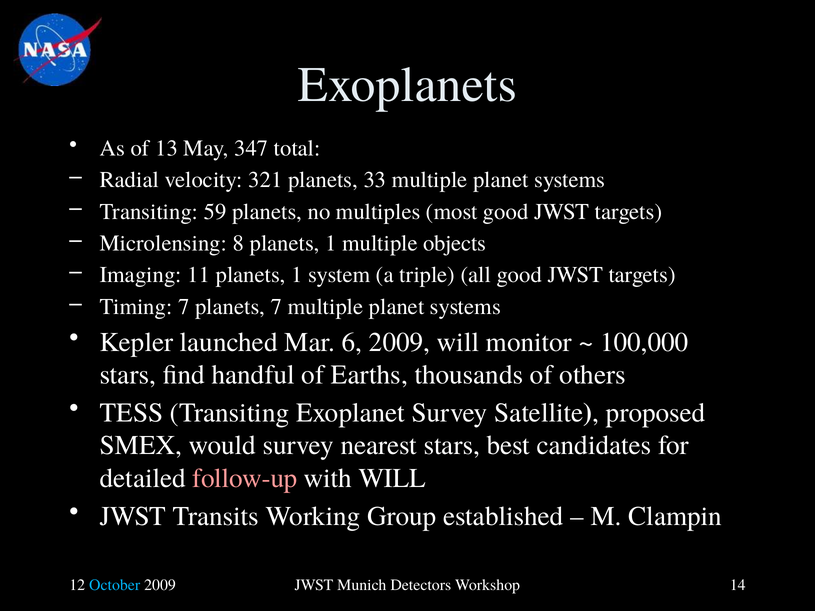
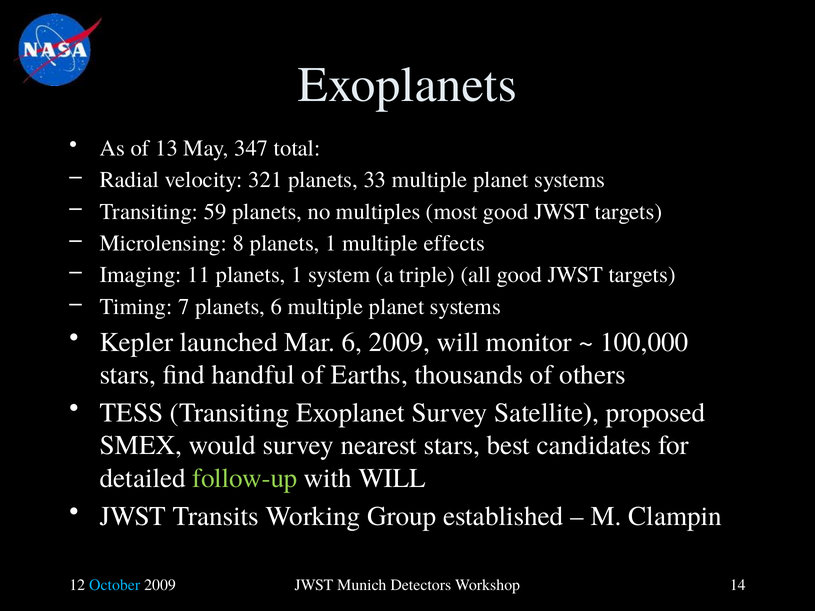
objects: objects -> effects (454, 243)
planets 7: 7 -> 6 (276, 307)
follow-up colour: pink -> light green (245, 478)
